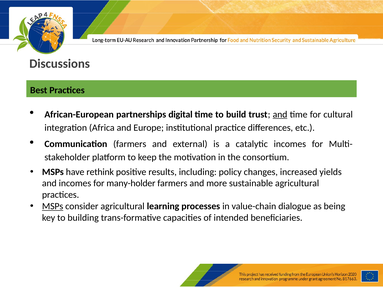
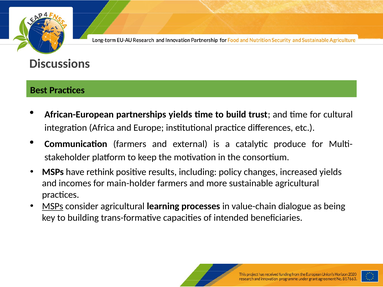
partnerships digital: digital -> yields (180, 114)
and underline: present -> none (280, 114)
catalytic incomes: incomes -> produce (290, 144)
many-holder: many-holder -> main-holder (131, 184)
